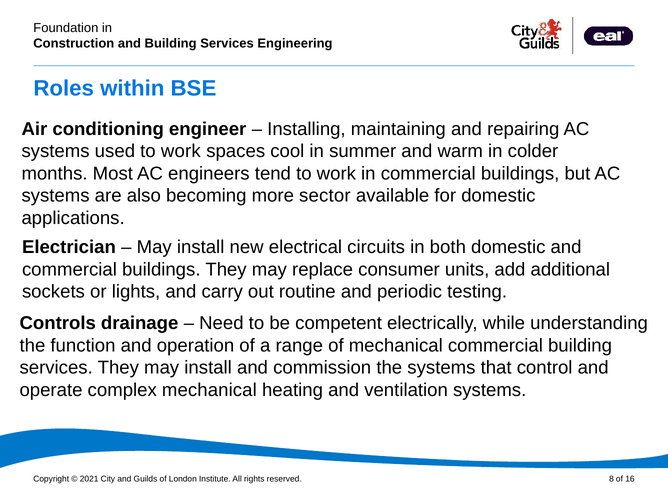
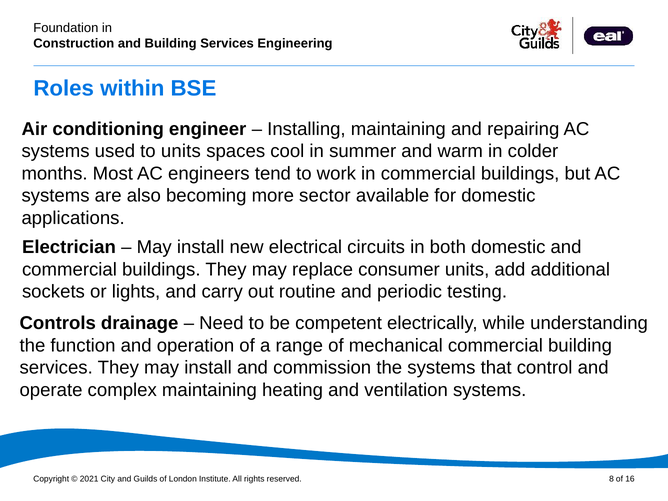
used to work: work -> units (181, 151)
complex mechanical: mechanical -> maintaining (209, 390)
